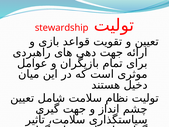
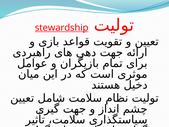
stewardship underline: none -> present (62, 28)
